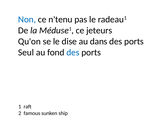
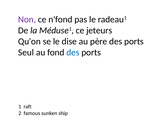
Non colour: blue -> purple (27, 19)
n'tenu: n'tenu -> n'fond (60, 19)
dans: dans -> père (99, 41)
